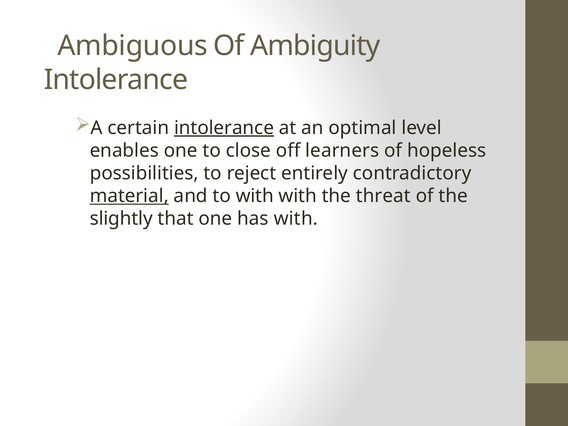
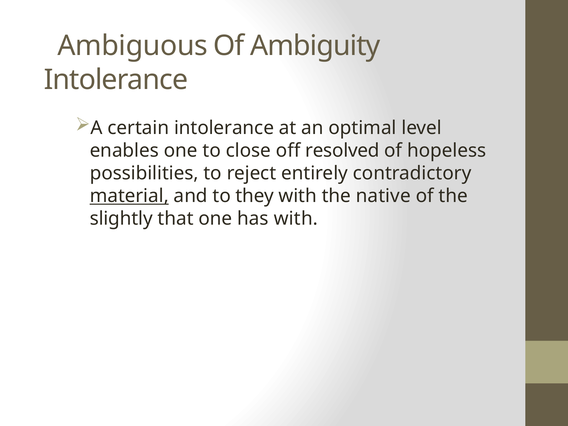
intolerance underline: present -> none (224, 128)
learners: learners -> resolved (342, 151)
to with: with -> they (255, 196)
threat: threat -> native (383, 196)
